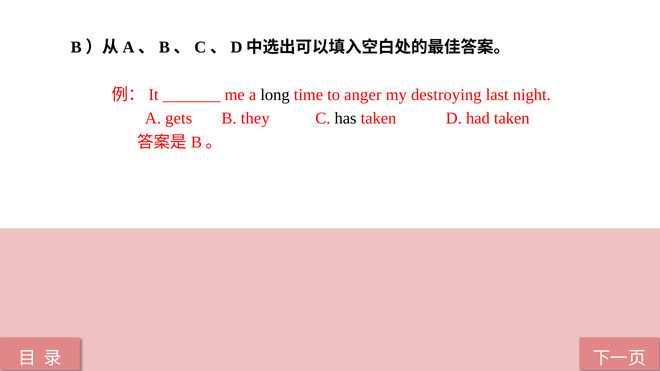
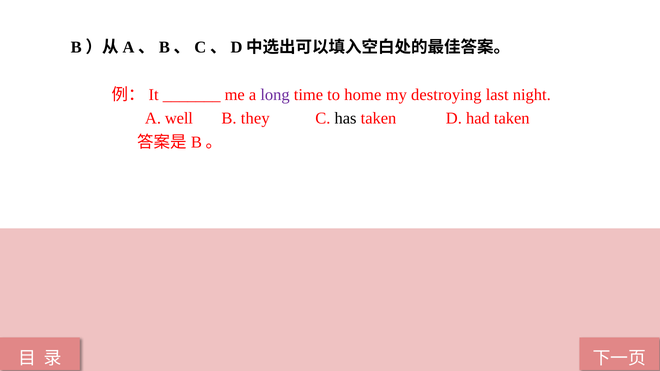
long colour: black -> purple (275, 95)
anger: anger -> home (363, 95)
gets: gets -> well (179, 118)
